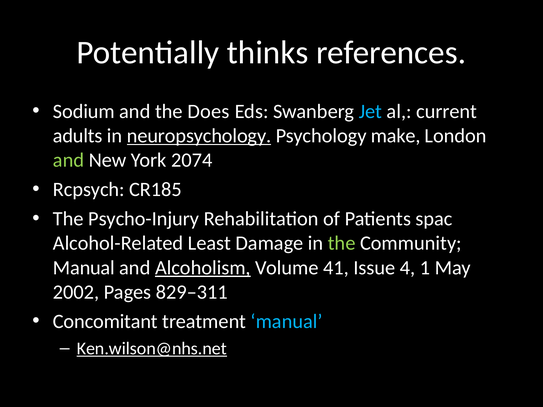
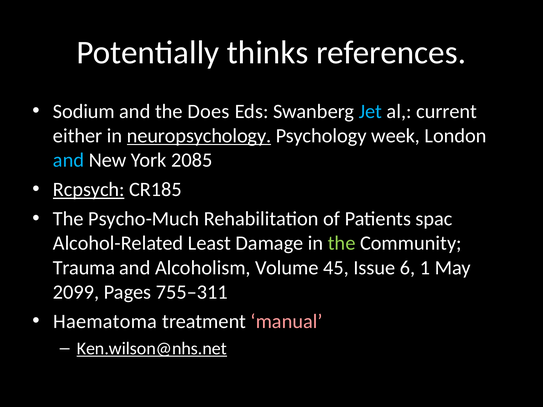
adults: adults -> either (78, 136)
make: make -> week (396, 136)
and colour: light green -> light blue (69, 160)
2074: 2074 -> 2085 (192, 160)
Rcpsych underline: none -> present (89, 190)
Psycho-Injury: Psycho-Injury -> Psycho-Much (144, 219)
Manual: Manual -> Trauma (84, 268)
Alcoholism underline: present -> none (203, 268)
41: 41 -> 45 (336, 268)
4: 4 -> 6 (407, 268)
2002: 2002 -> 2099 (76, 292)
829–311: 829–311 -> 755–311 (192, 292)
Concomitant: Concomitant -> Haematoma (105, 322)
manual colour: light blue -> pink (287, 322)
